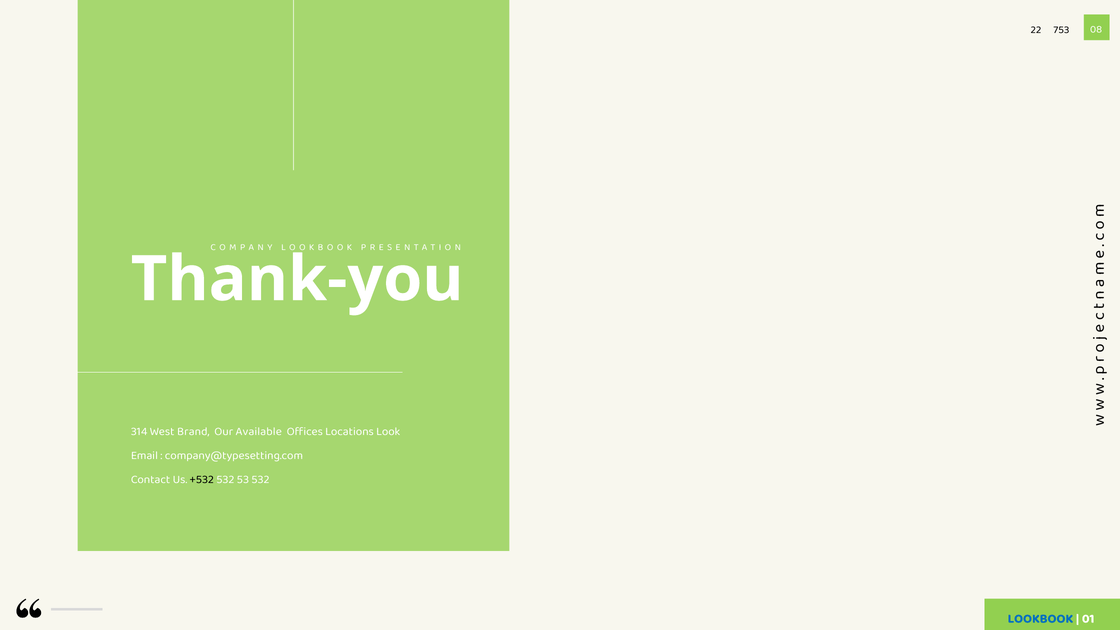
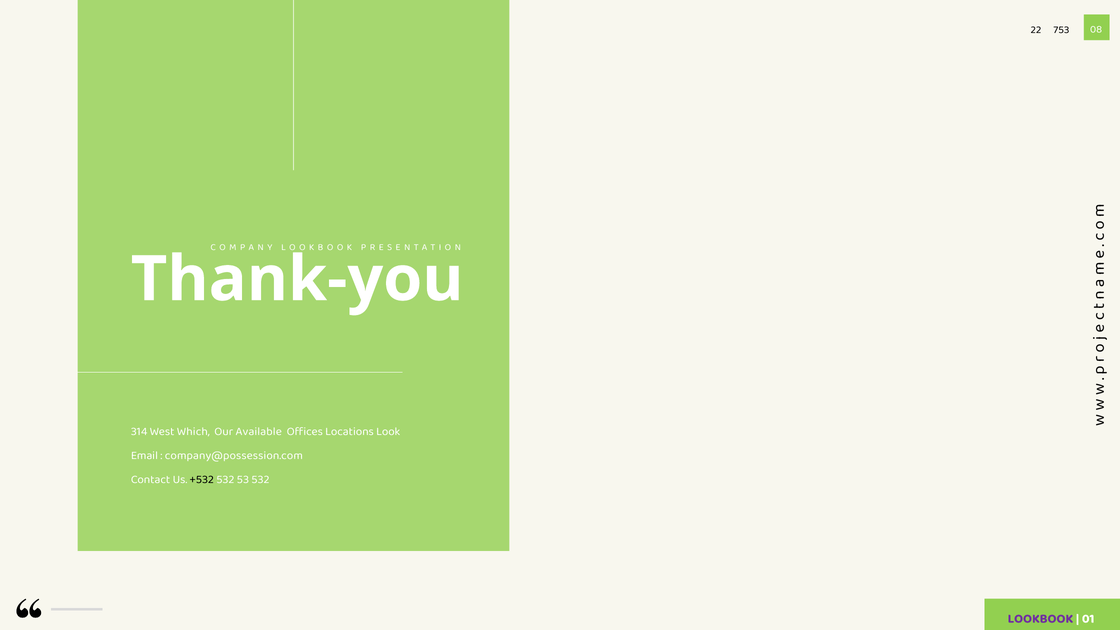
Brand: Brand -> Which (193, 431)
company@typesetting.com: company@typesetting.com -> company@possession.com (234, 455)
LOOKBOOK colour: blue -> purple (1040, 618)
